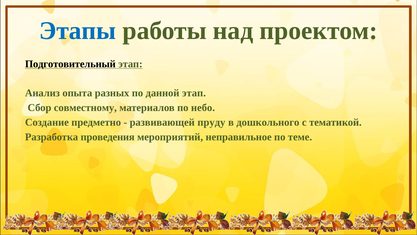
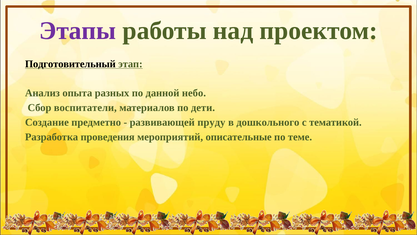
Этапы colour: blue -> purple (78, 31)
данной этап: этап -> небо (194, 93)
совместному: совместному -> воспитатели (85, 108)
небо: небо -> дети (203, 108)
неправильное: неправильное -> описательные (239, 137)
